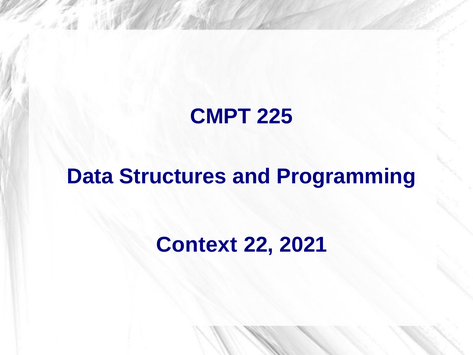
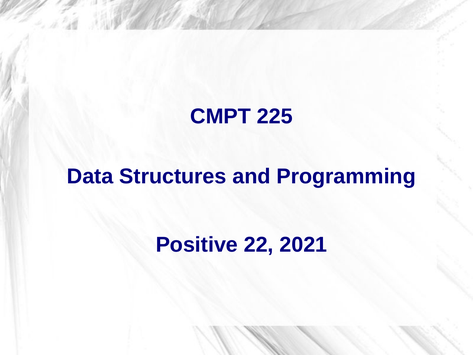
Context: Context -> Positive (197, 245)
